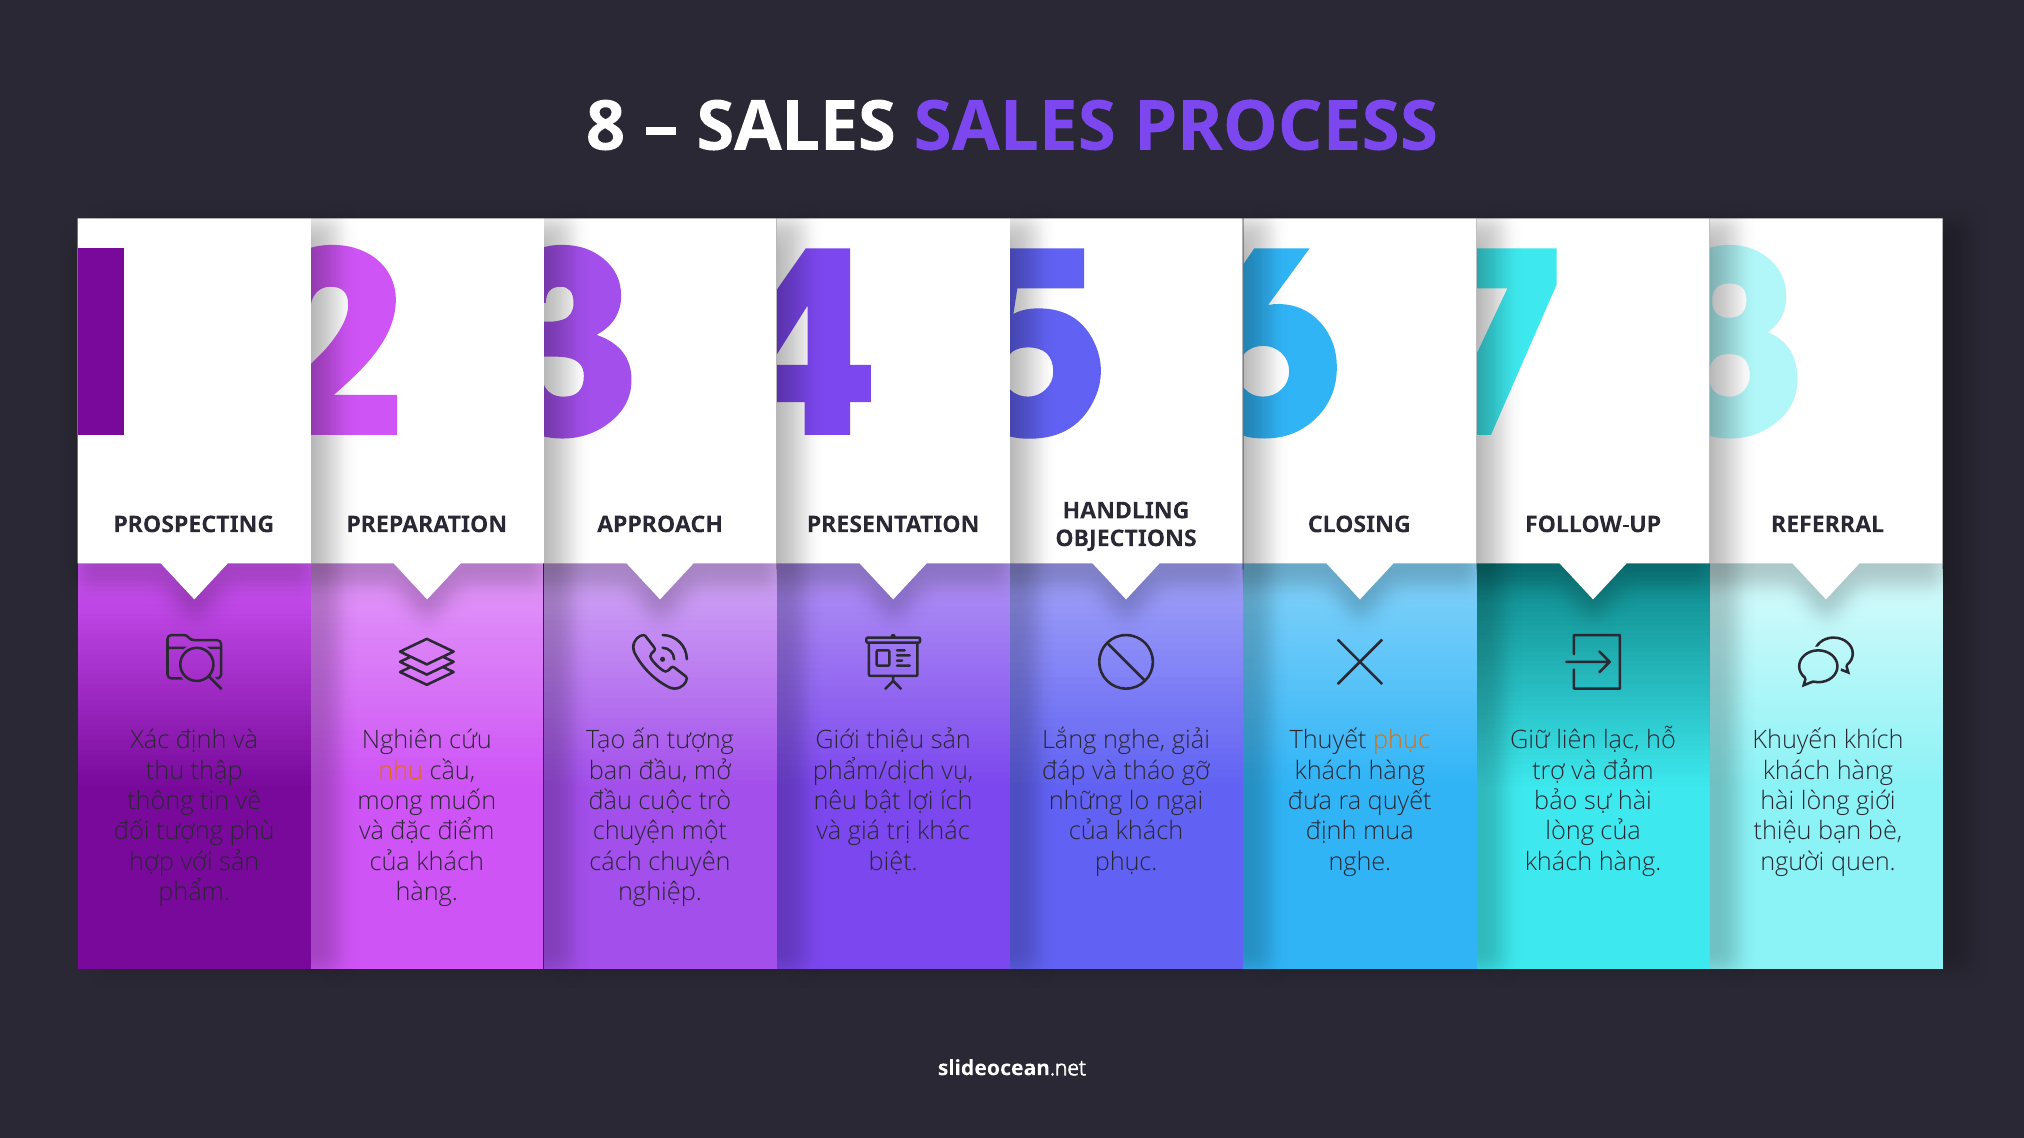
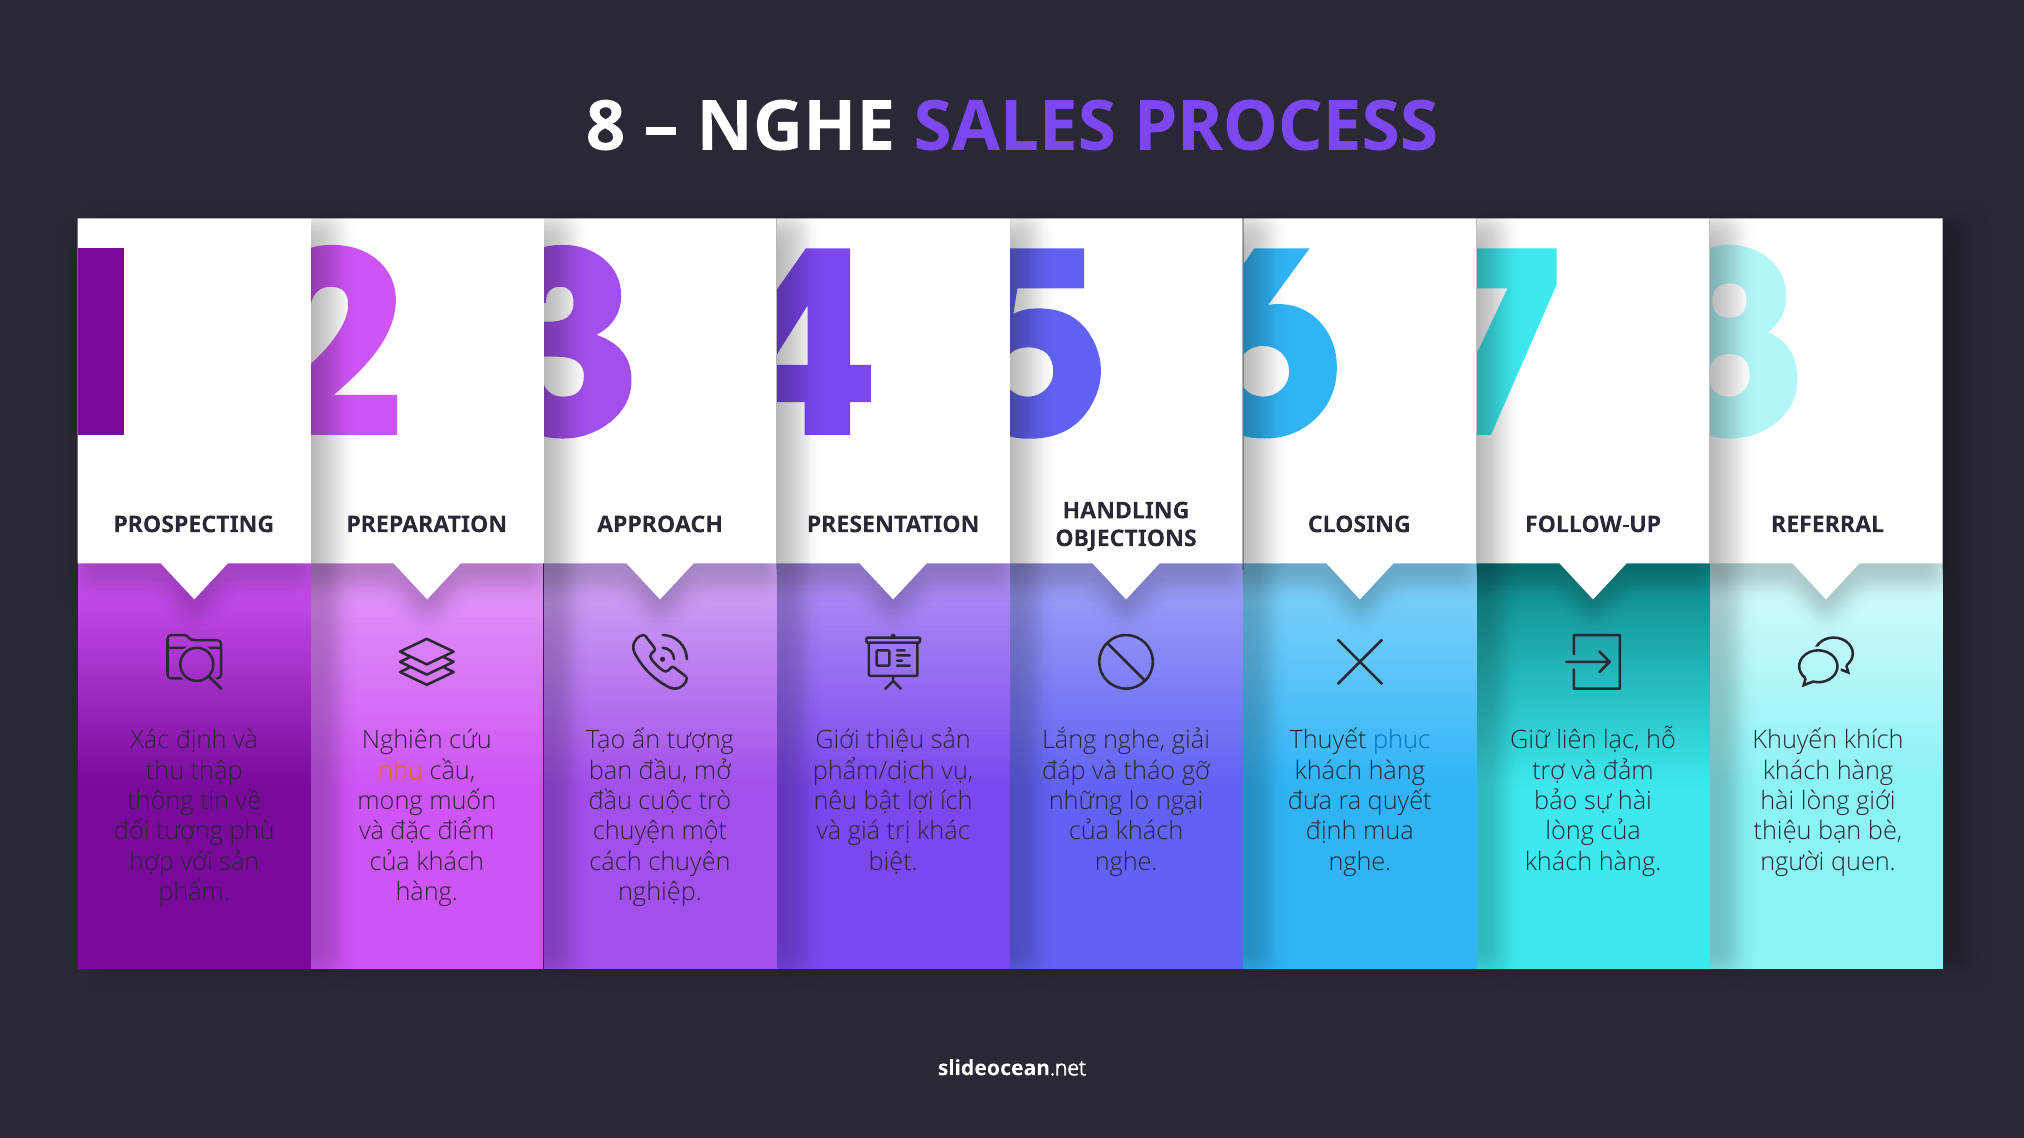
SALES: SALES -> NGHE (796, 127)
phục colour: orange -> blue (1402, 741)
phục: phục -> nghe (1126, 862)
